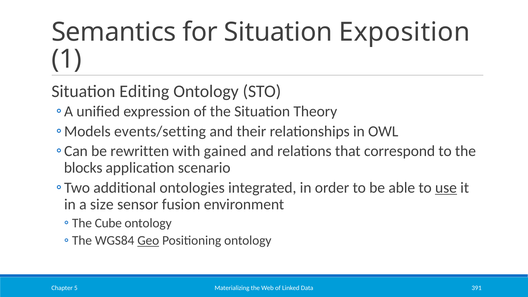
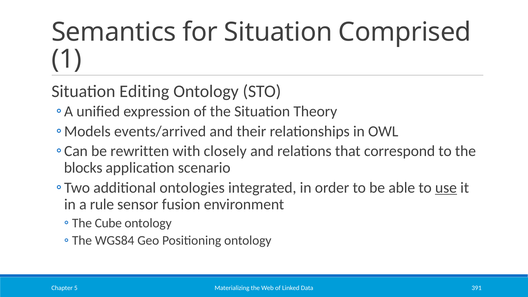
Exposition: Exposition -> Comprised (405, 32)
events/setting: events/setting -> events/arrived (160, 131)
gained: gained -> closely (225, 151)
size: size -> rule (102, 204)
Geo underline: present -> none (148, 241)
